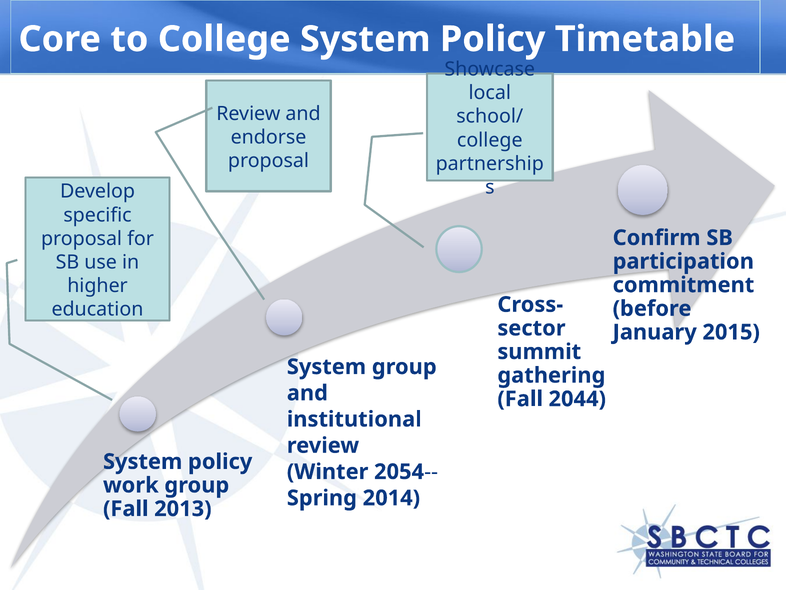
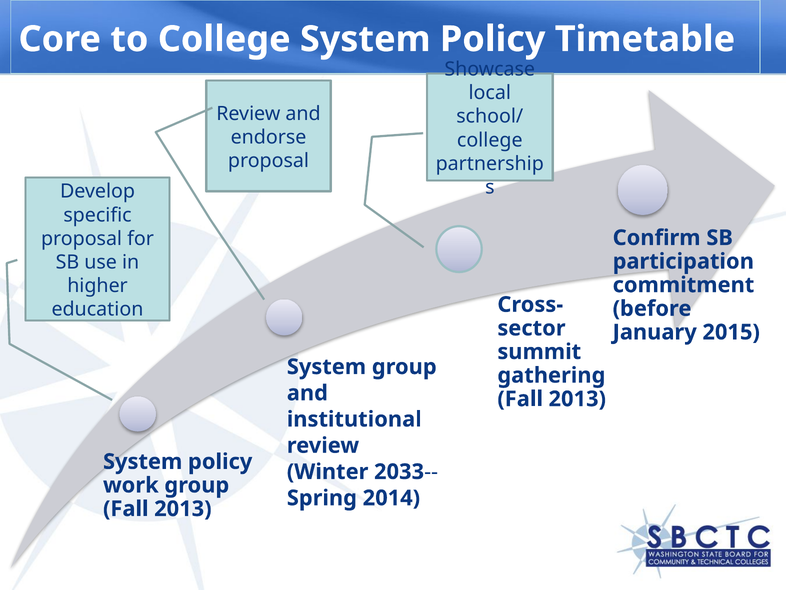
2044: 2044 -> 2013 (577, 399)
2054: 2054 -> 2033 (399, 471)
